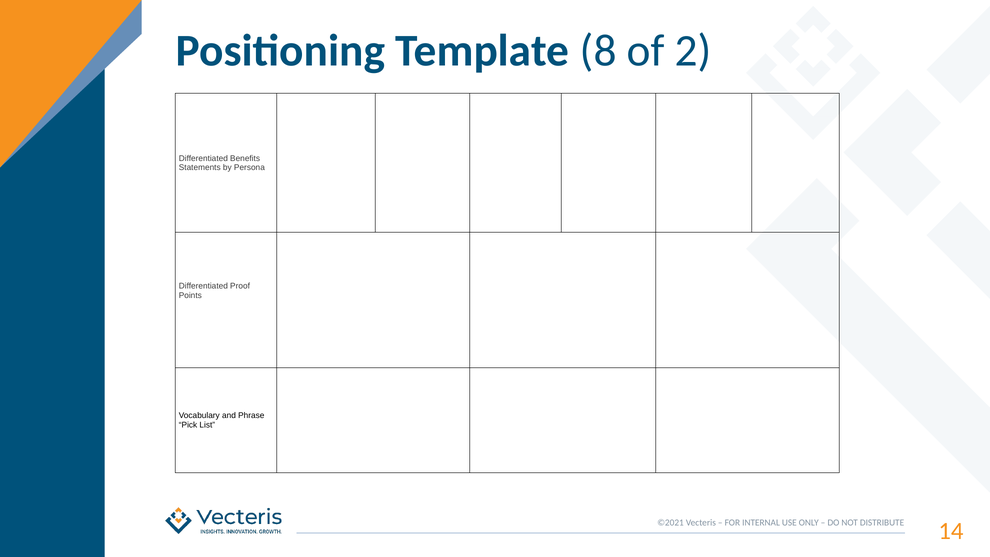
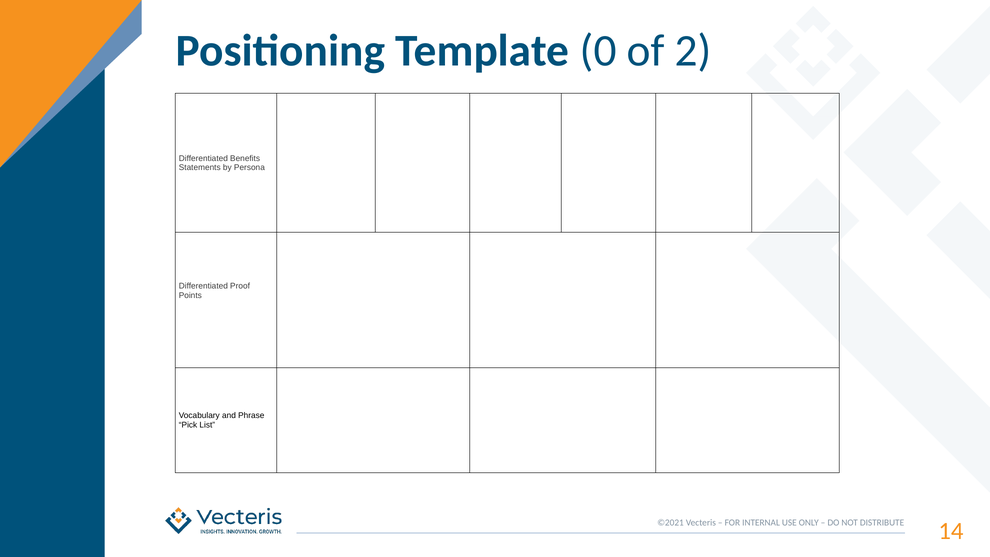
8: 8 -> 0 (598, 51)
